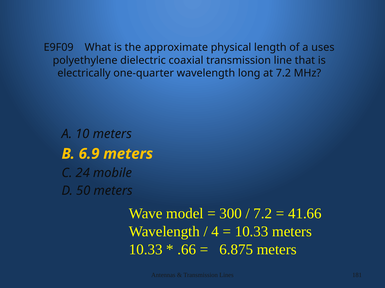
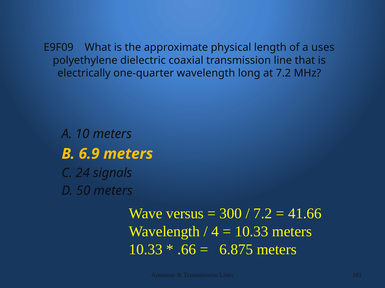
mobile: mobile -> signals (113, 173)
model: model -> versus (185, 214)
